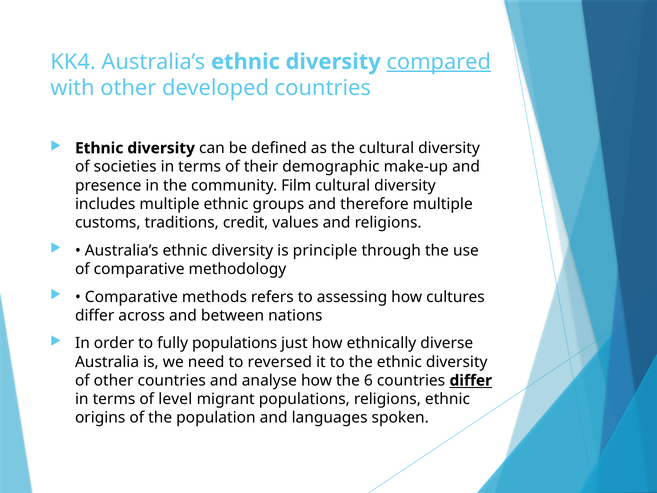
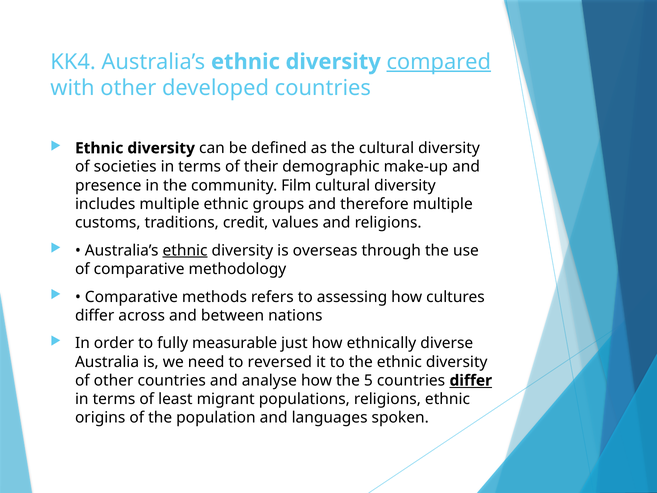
ethnic underline: none -> present (185, 250)
principle: principle -> overseas (325, 250)
fully populations: populations -> measurable (235, 343)
6: 6 -> 5 (368, 380)
level: level -> least (175, 399)
